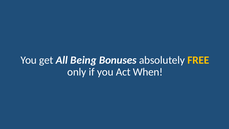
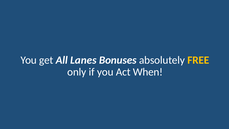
Being: Being -> Lanes (83, 60)
